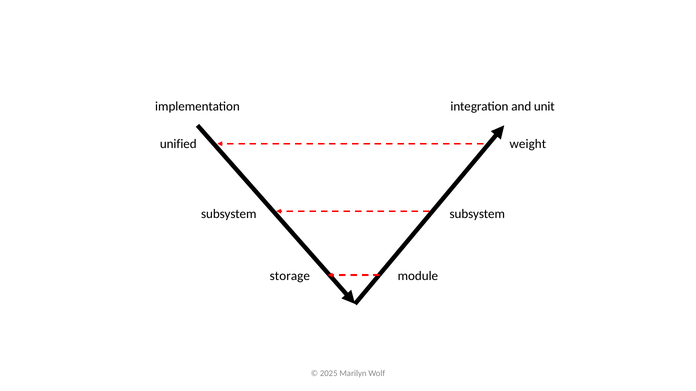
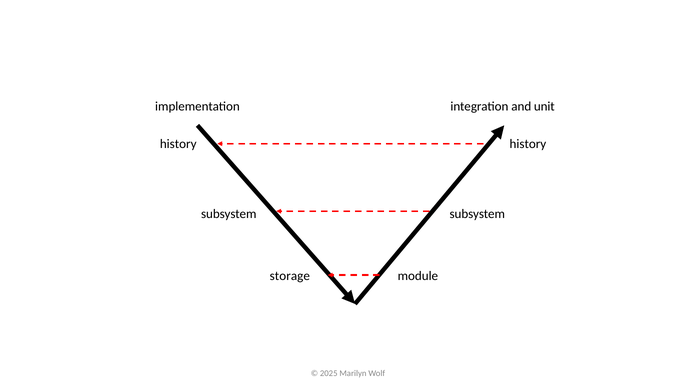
weight: weight -> history (528, 144)
unified: unified -> history (178, 144)
